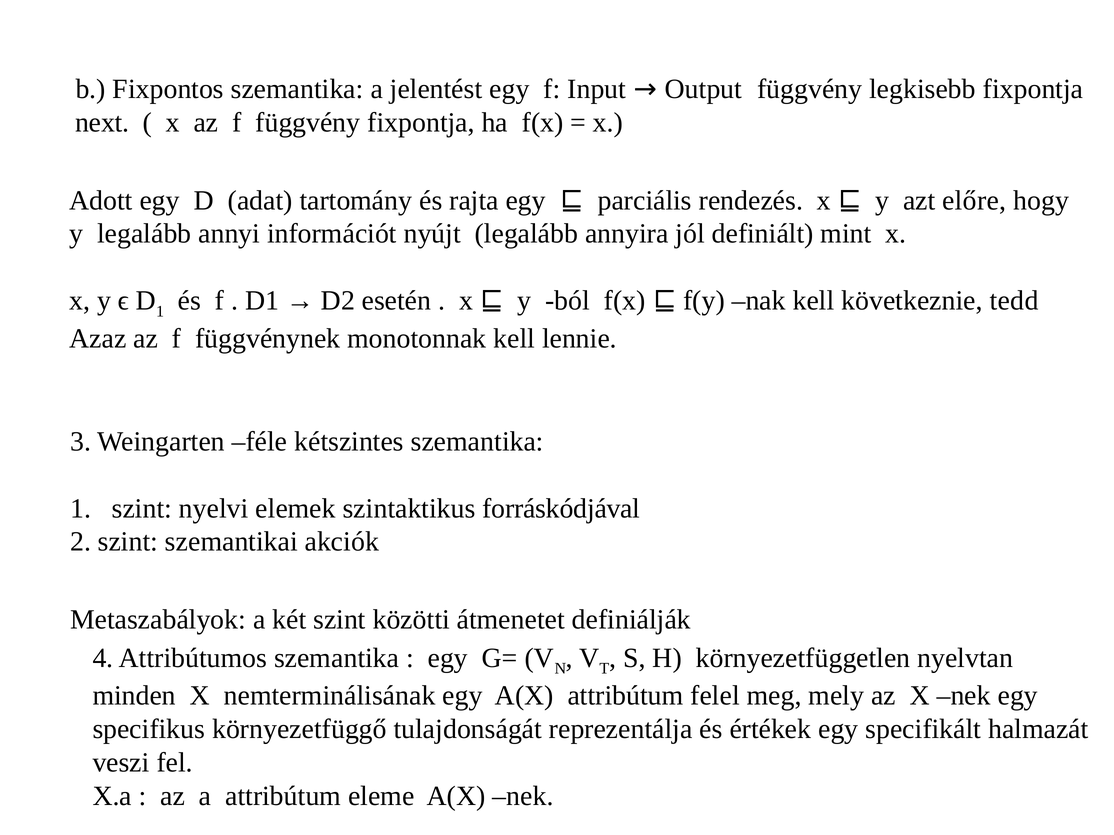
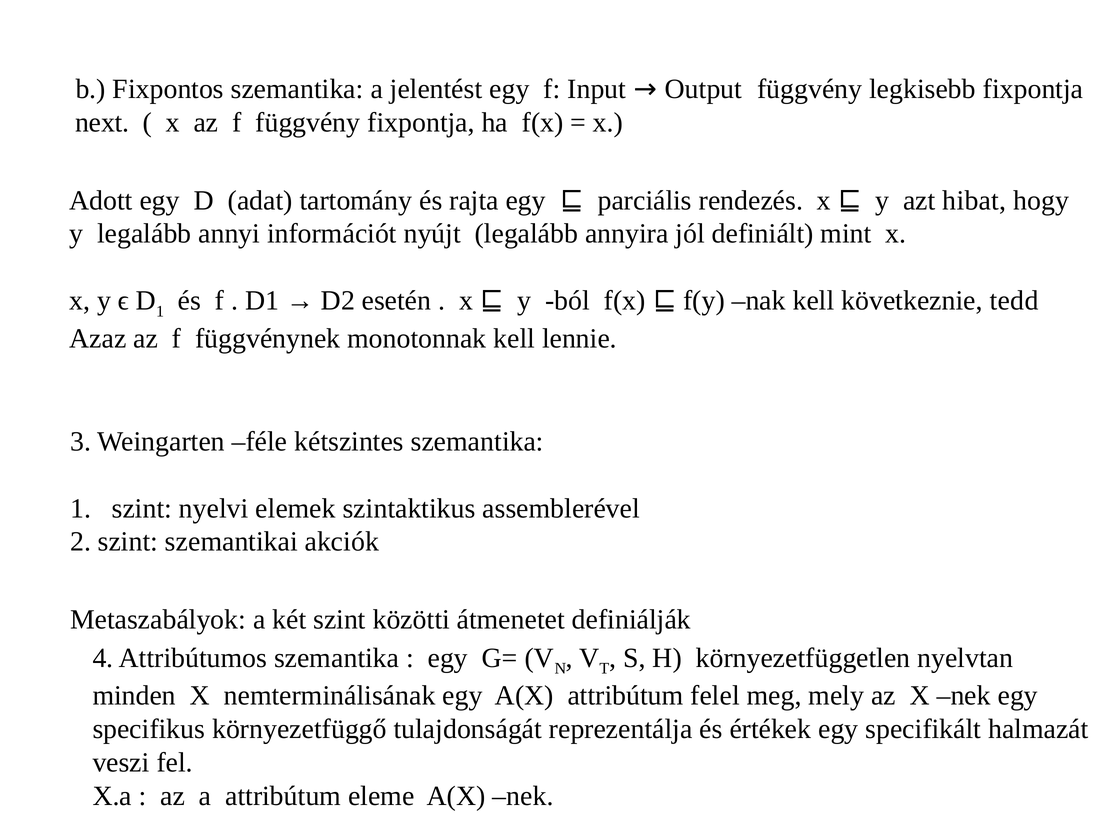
előre: előre -> hibat (974, 200)
forráskódjával: forráskódjával -> assemblerével (561, 509)
